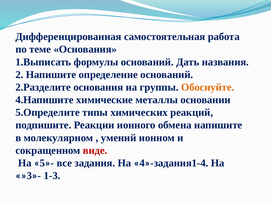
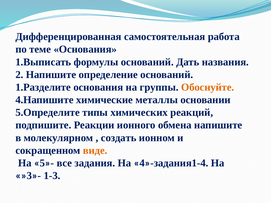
2.Разделите: 2.Разделите -> 1.Разделите (43, 87)
умений: умений -> создать (119, 138)
виде colour: red -> orange (95, 151)
